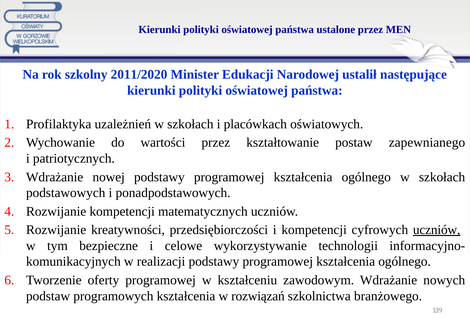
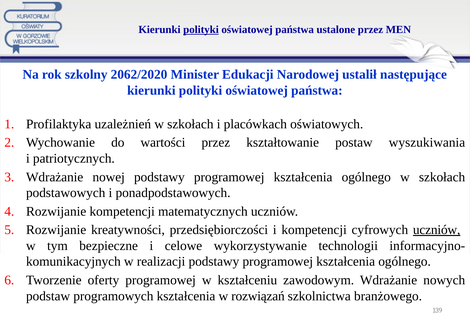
polityki underline: none -> present (201, 30)
2011/2020: 2011/2020 -> 2062/2020 (139, 75)
zapewnianego: zapewnianego -> wyszukiwania (427, 143)
